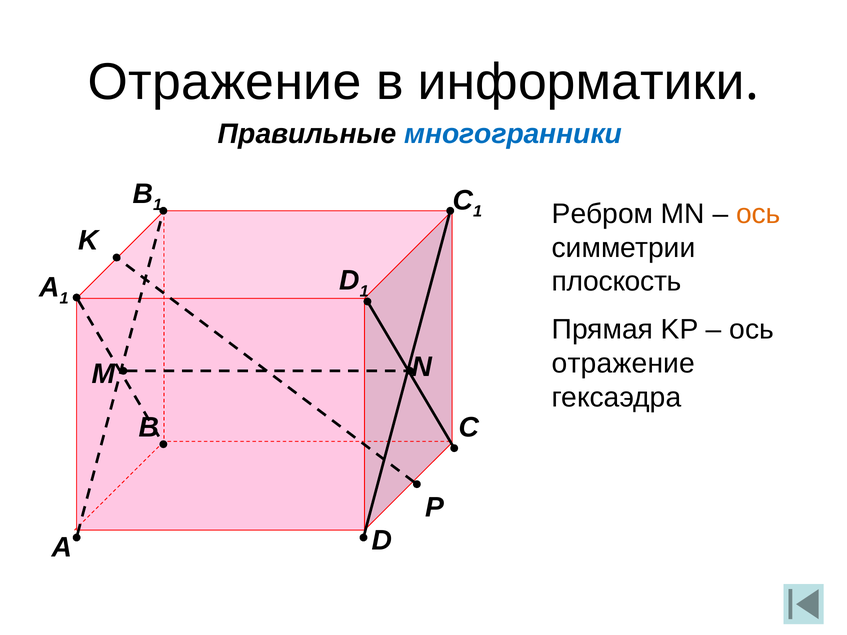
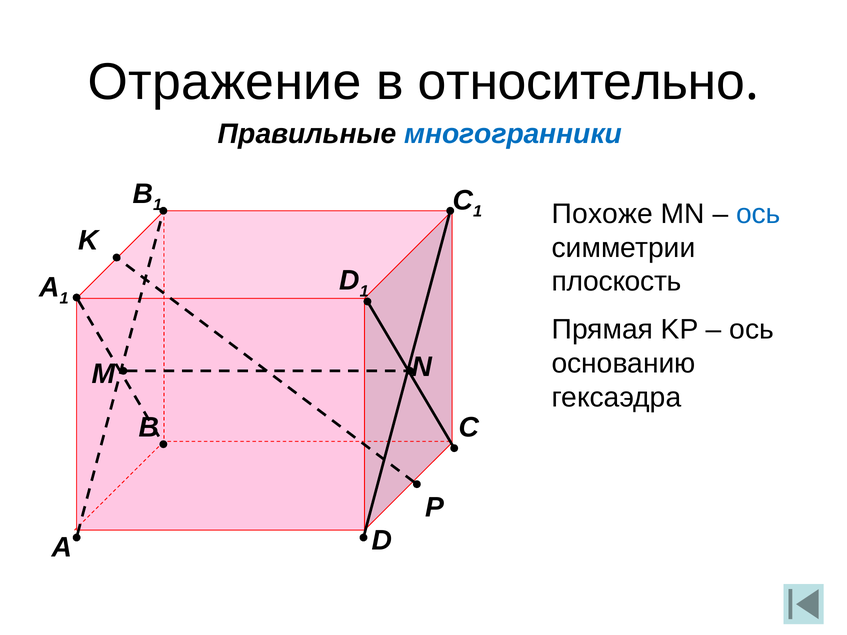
информатики: информатики -> относительно (581, 82)
Ребром: Ребром -> Похоже (602, 214)
ось colour: orange -> blue (758, 214)
отражение: отражение -> основанию (624, 364)
